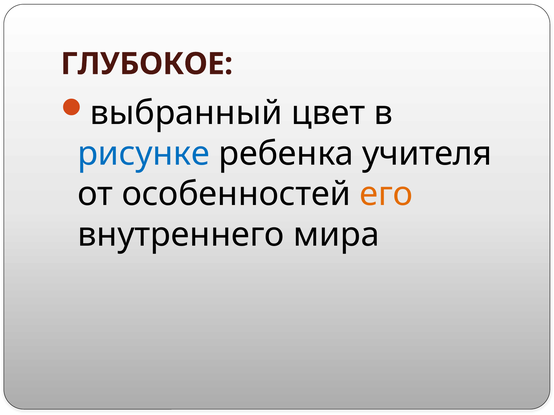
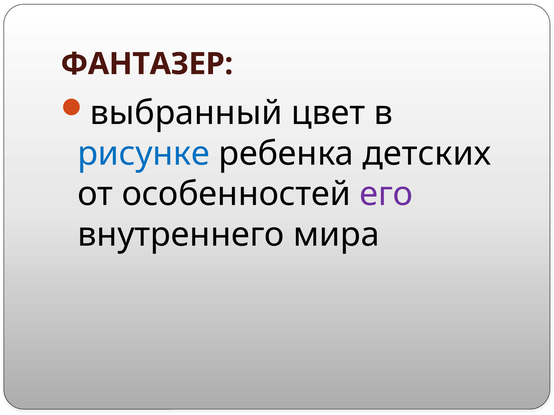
ГЛУБОКОЕ: ГЛУБОКОЕ -> ФАНТАЗЕР (147, 64)
учителя: учителя -> детских (427, 154)
его colour: orange -> purple (386, 194)
